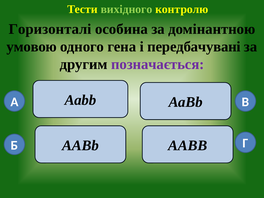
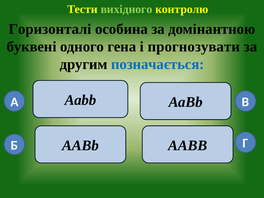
умовою: умовою -> буквені (32, 47)
передбачувані: передбачувані -> прогнозувати (194, 47)
позначається colour: purple -> blue (158, 64)
